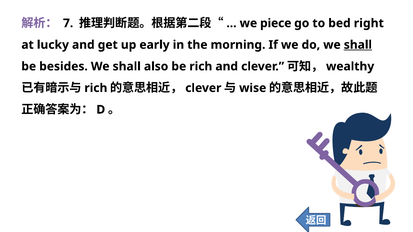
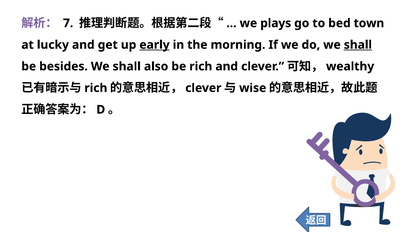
piece: piece -> plays (276, 23)
right: right -> town (369, 23)
early underline: none -> present (155, 45)
